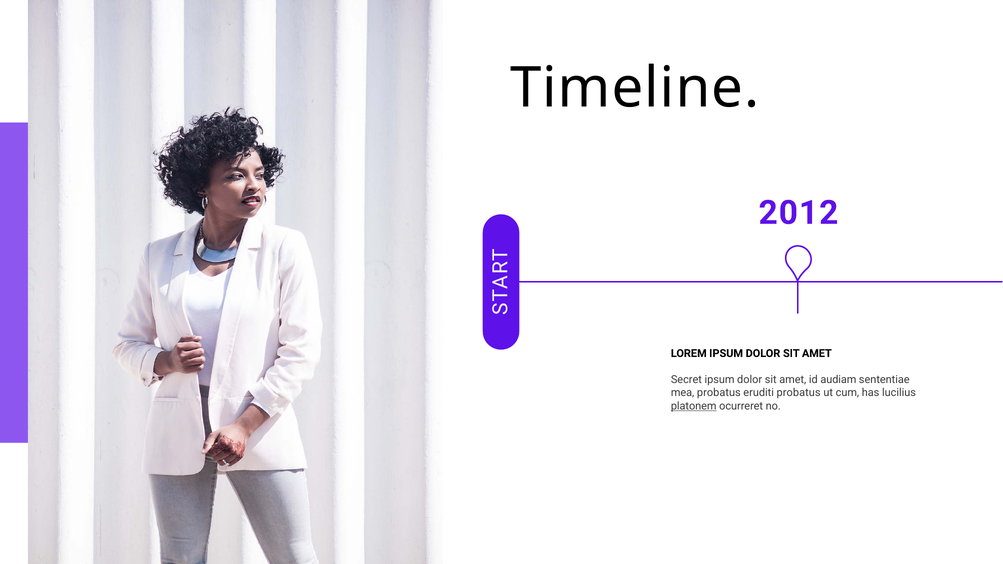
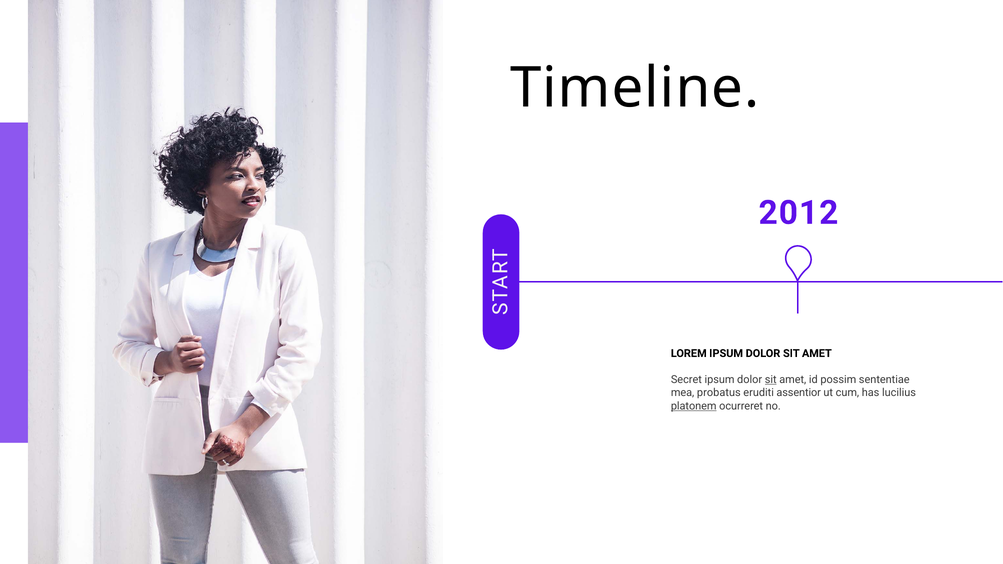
sit underline: none -> present (771, 380)
audiam: audiam -> possim (838, 380)
eruditi probatus: probatus -> assentior (799, 393)
